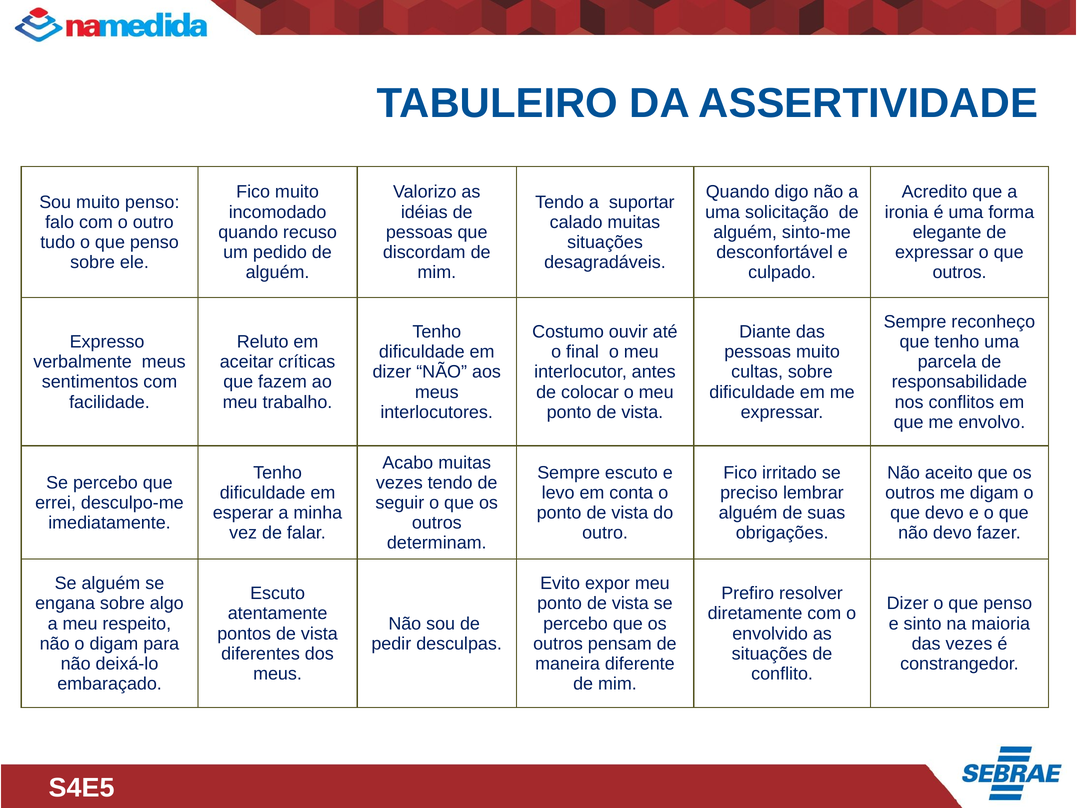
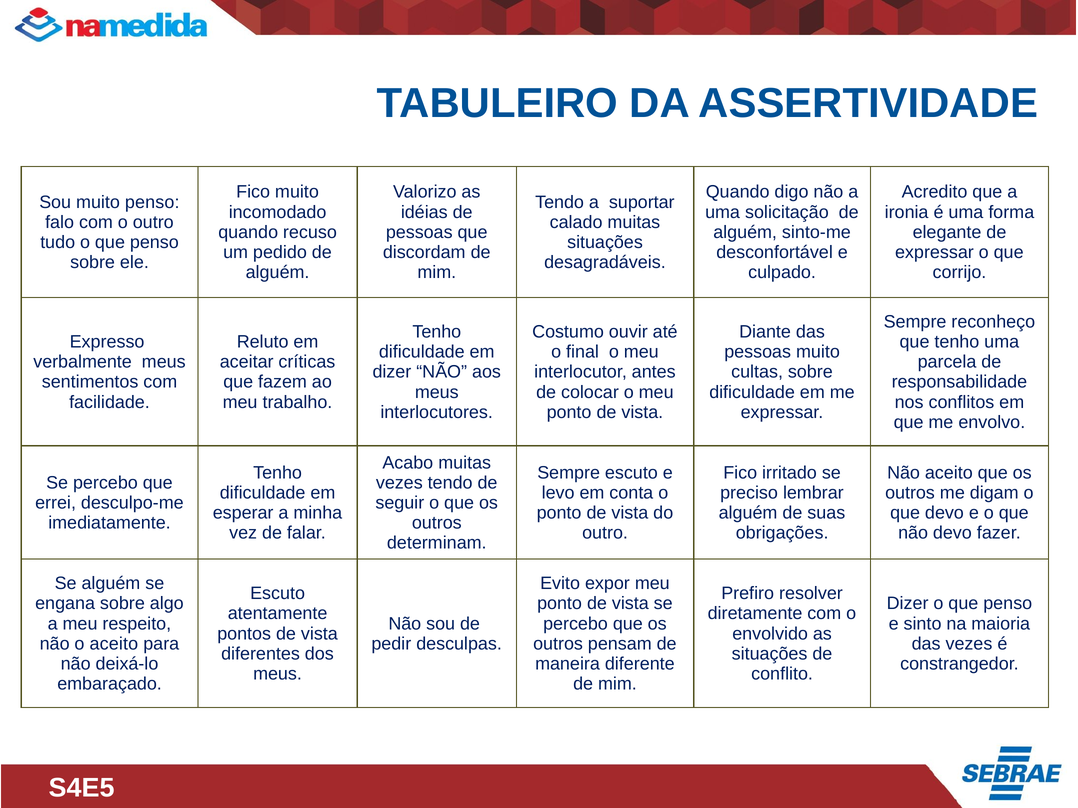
outros: outros -> corrijo (959, 273)
o digam: digam -> aceito (114, 644)
